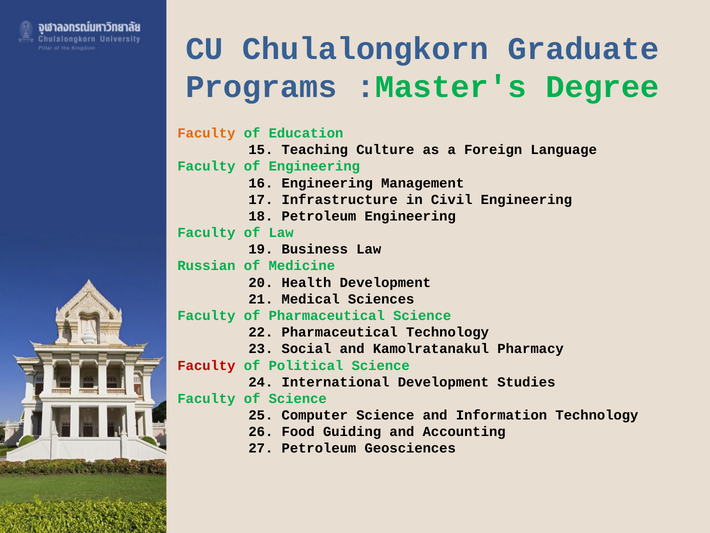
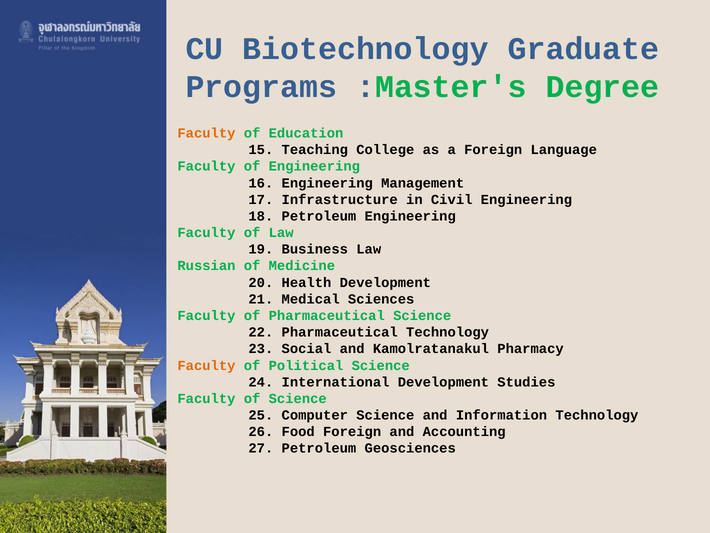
Chulalongkorn: Chulalongkorn -> Biotechnology (366, 49)
Culture: Culture -> College (385, 150)
Faculty colour: red -> orange (206, 365)
Food Guiding: Guiding -> Foreign (352, 431)
